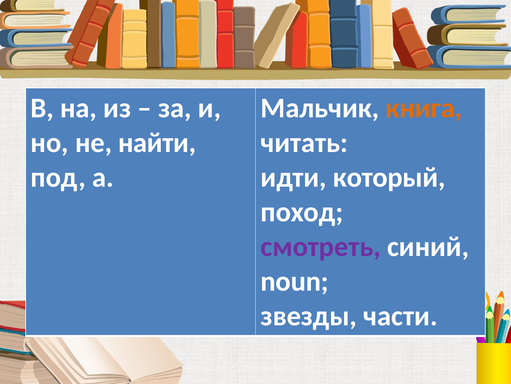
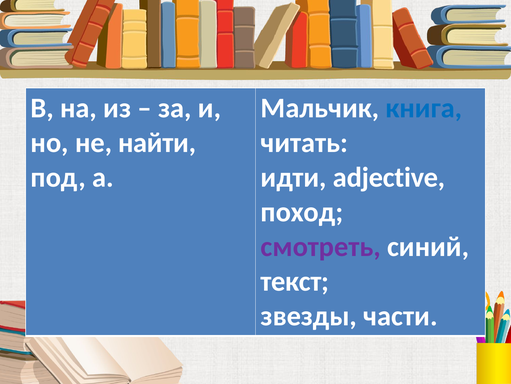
книга colour: orange -> blue (424, 108)
который: который -> adjective (389, 177)
noun: noun -> текст (295, 281)
